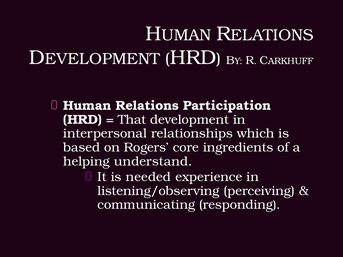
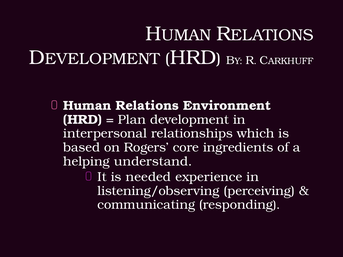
Participation: Participation -> Environment (227, 106)
That: That -> Plan (132, 120)
